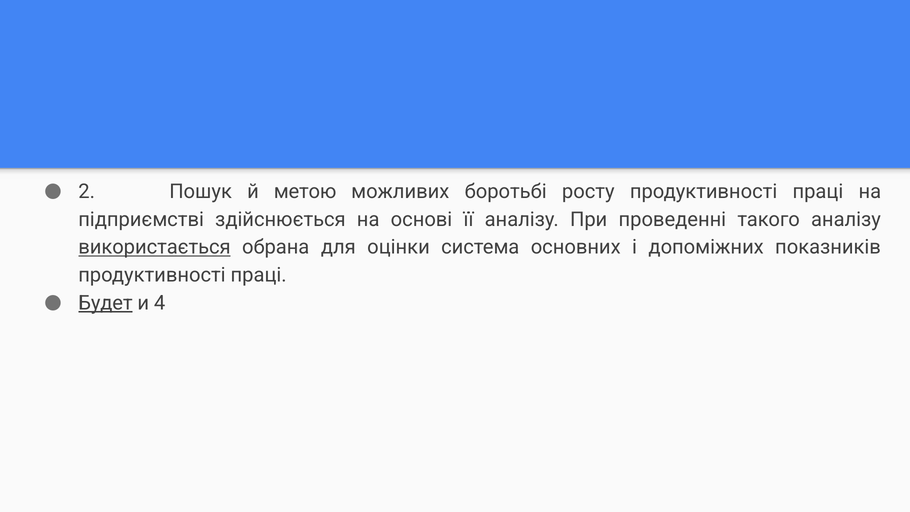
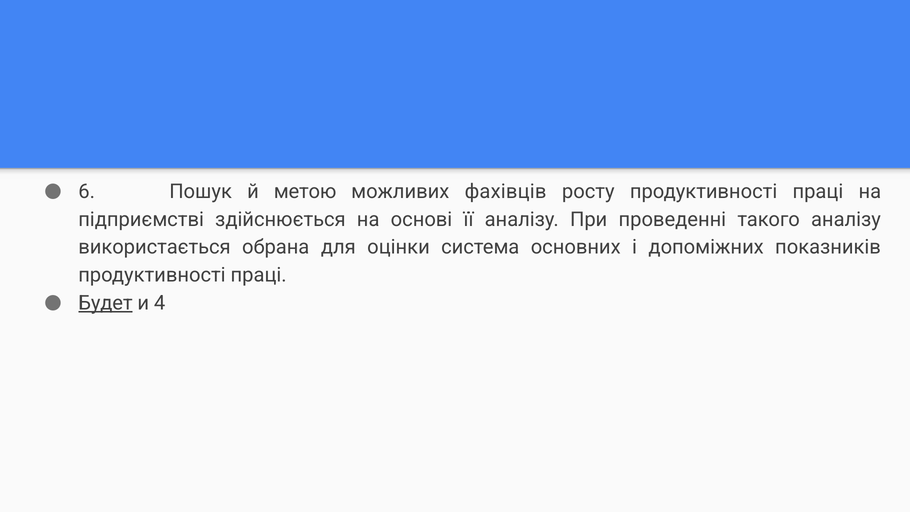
2: 2 -> 6 (87, 192)
боротьбі: боротьбі -> фахівців (506, 192)
використається underline: present -> none (154, 247)
